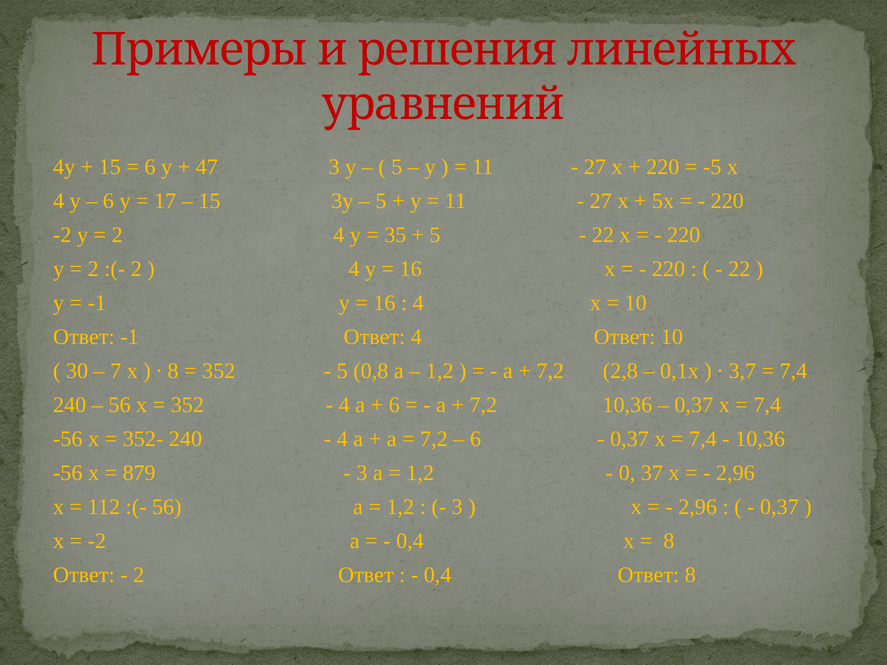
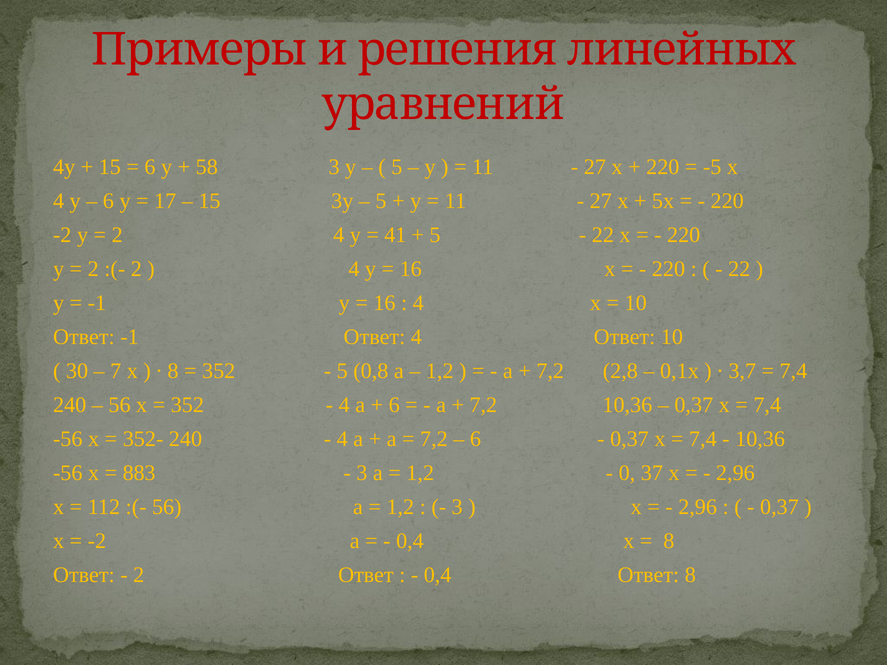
47: 47 -> 58 (207, 167)
35: 35 -> 41 (395, 235)
879: 879 -> 883 (139, 473)
